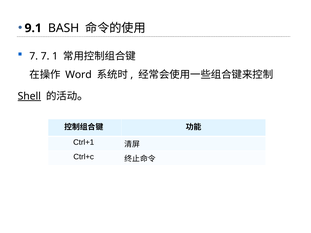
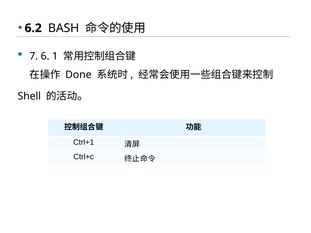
9.1: 9.1 -> 6.2 (33, 28)
7 7: 7 -> 6 (45, 56)
Word: Word -> Done (78, 75)
Shell underline: present -> none (29, 96)
